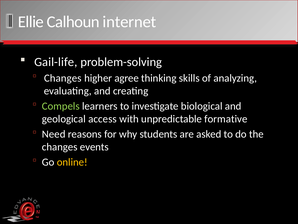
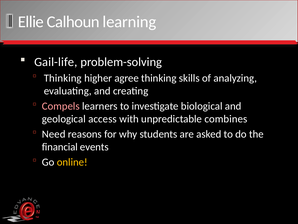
internet: internet -> learning (129, 22)
Changes: Changes -> Thinking (63, 78)
Compels colour: light green -> pink (61, 106)
formative: formative -> combines (226, 119)
changes: changes -> financial (60, 147)
